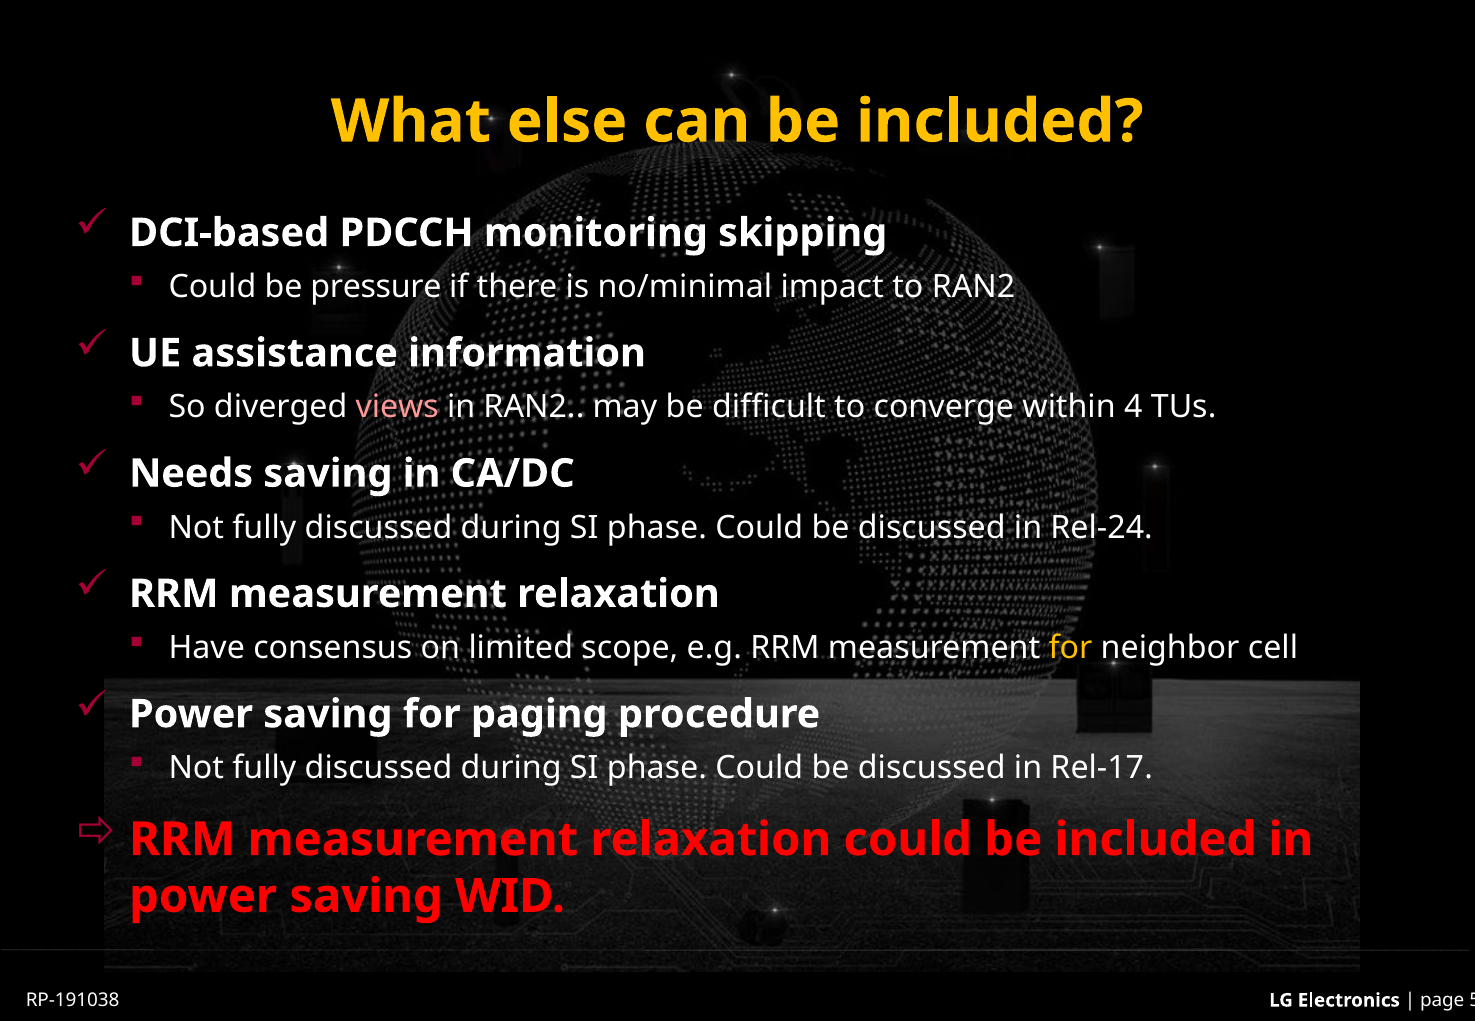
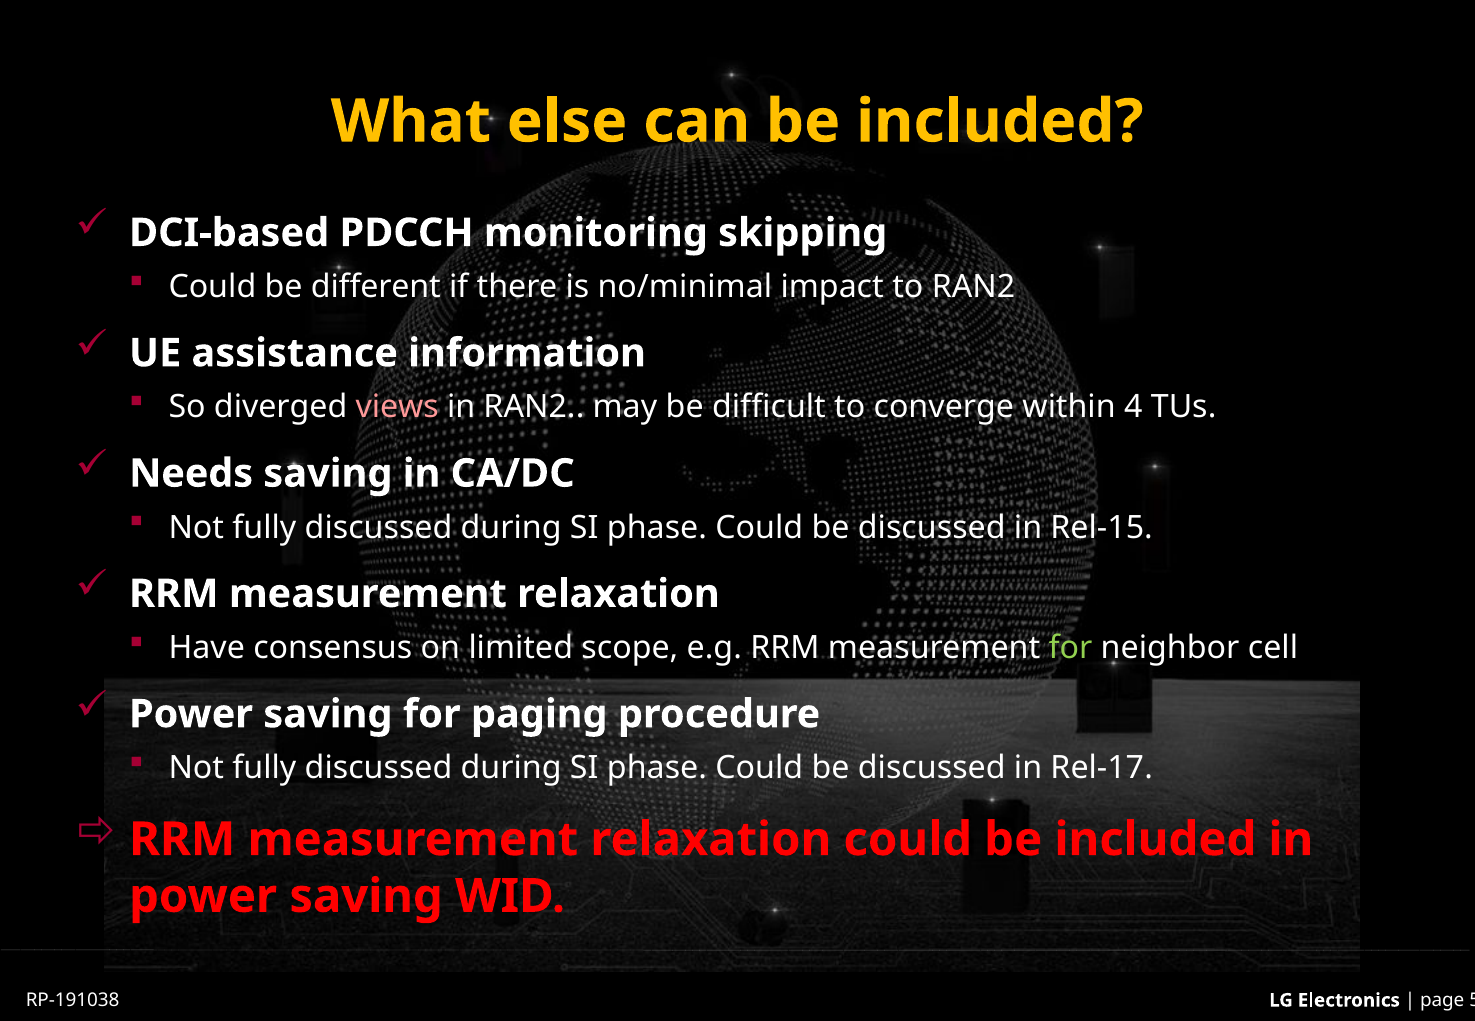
pressure: pressure -> different (376, 287)
Rel-24: Rel-24 -> Rel-15 (1102, 528)
for colour: yellow -> light green (1070, 648)
